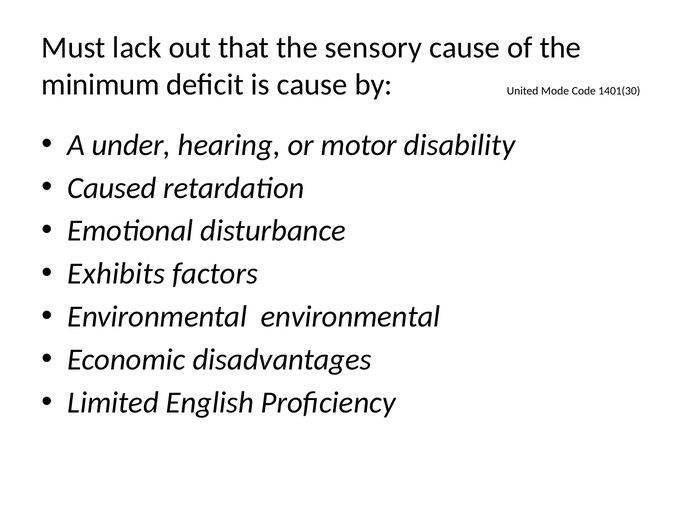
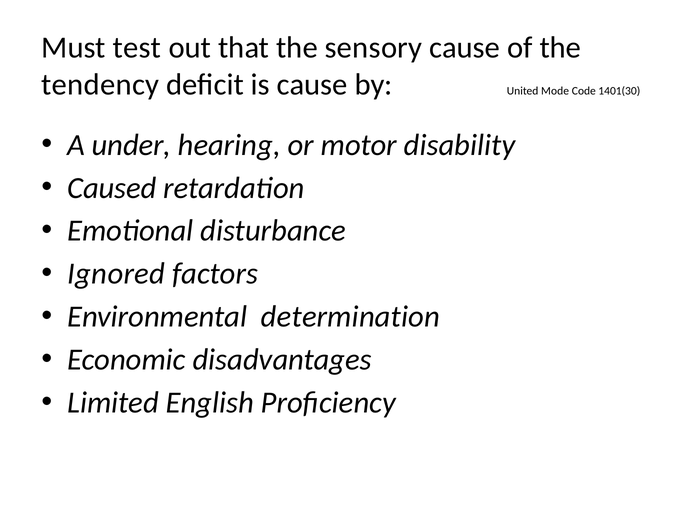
lack: lack -> test (137, 48)
minimum: minimum -> tendency (100, 84)
Exhibits: Exhibits -> Ignored (116, 274)
Environmental environmental: environmental -> determination (351, 317)
